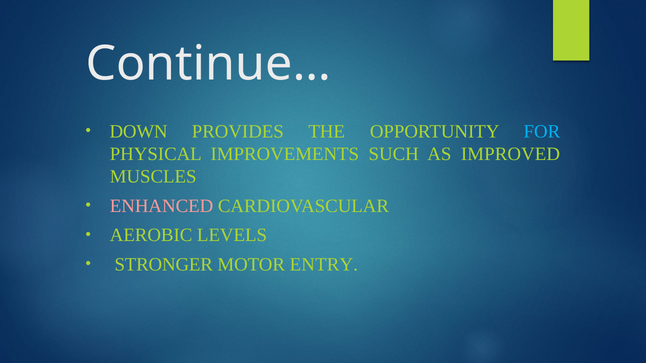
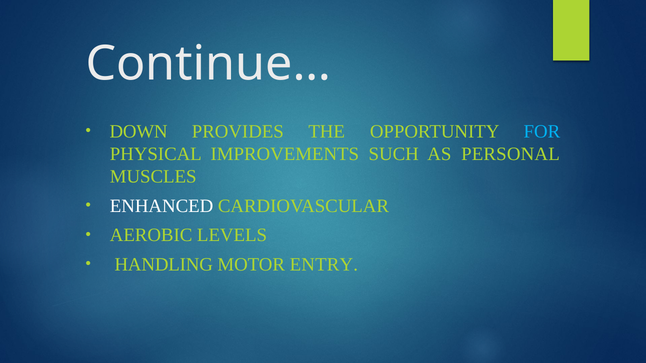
IMPROVED: IMPROVED -> PERSONAL (510, 154)
ENHANCED colour: pink -> white (162, 206)
STRONGER: STRONGER -> HANDLING (164, 265)
